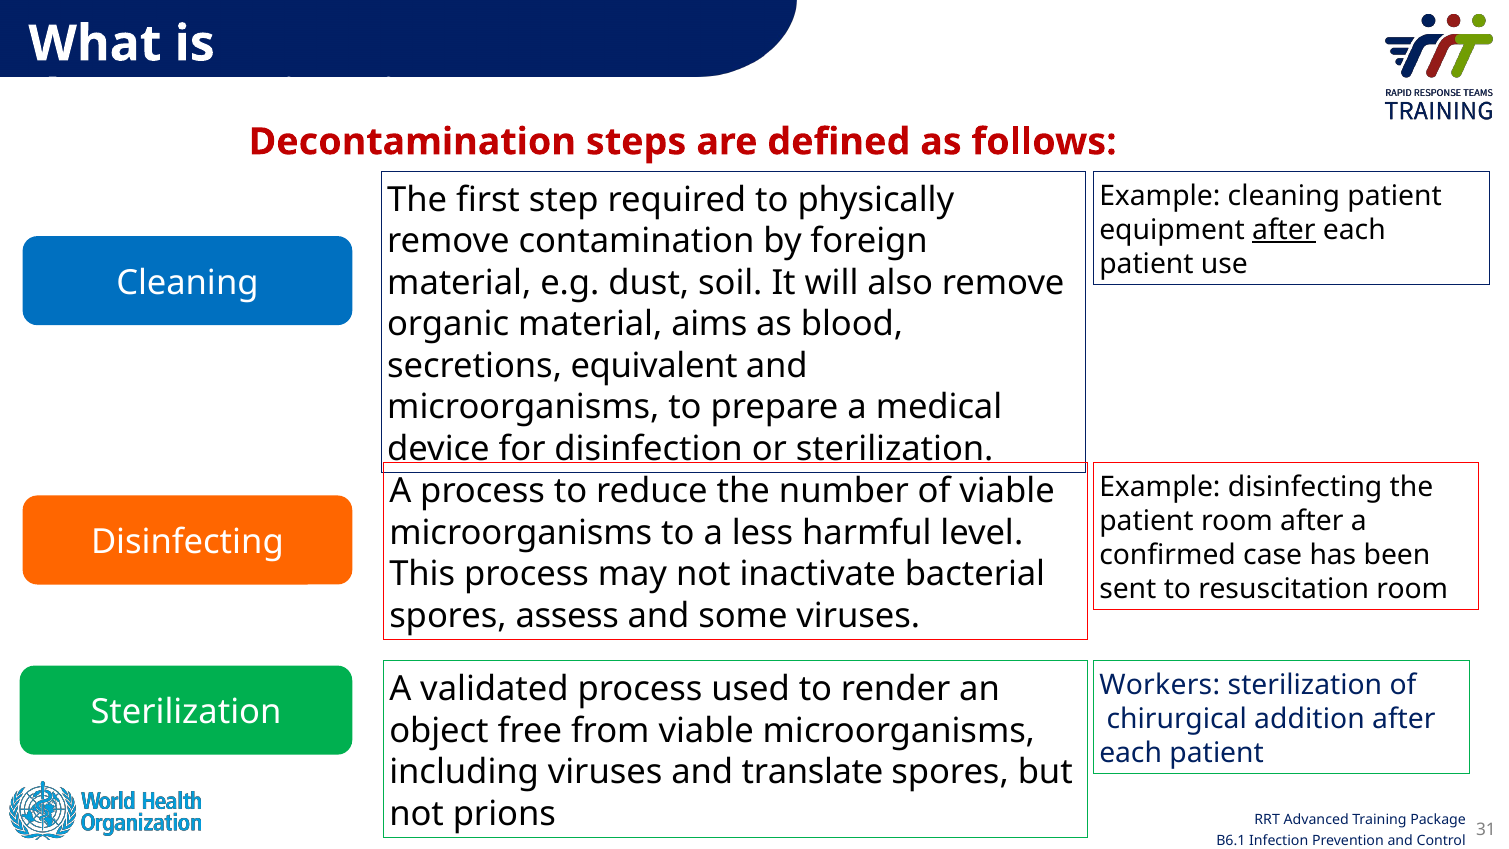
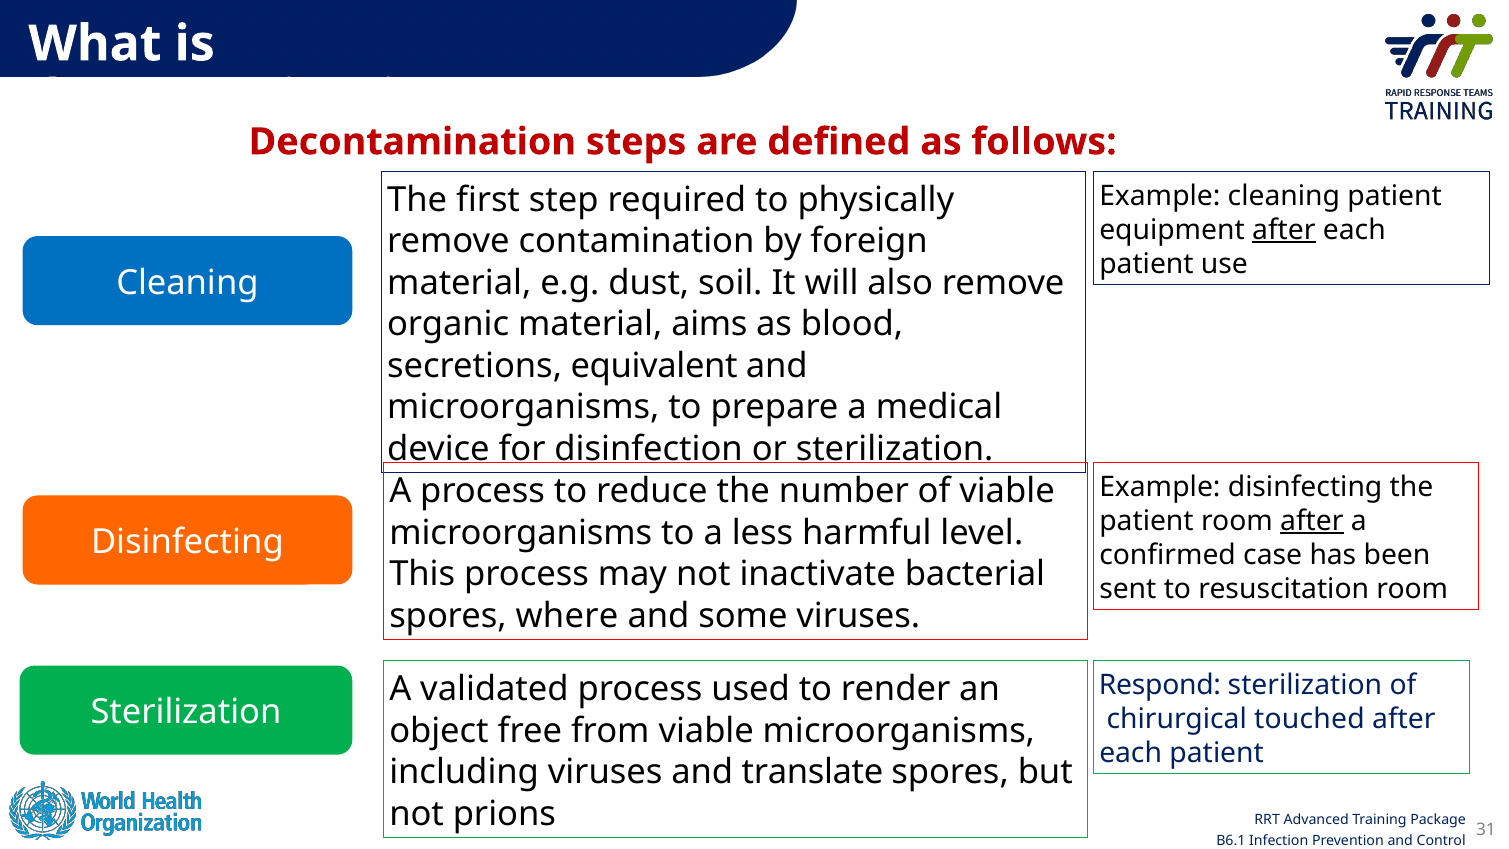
after underline: none -> present (1312, 521)
assess: assess -> where (567, 616)
Workers: Workers -> Respond (1160, 685)
addition: addition -> touched (1309, 719)
